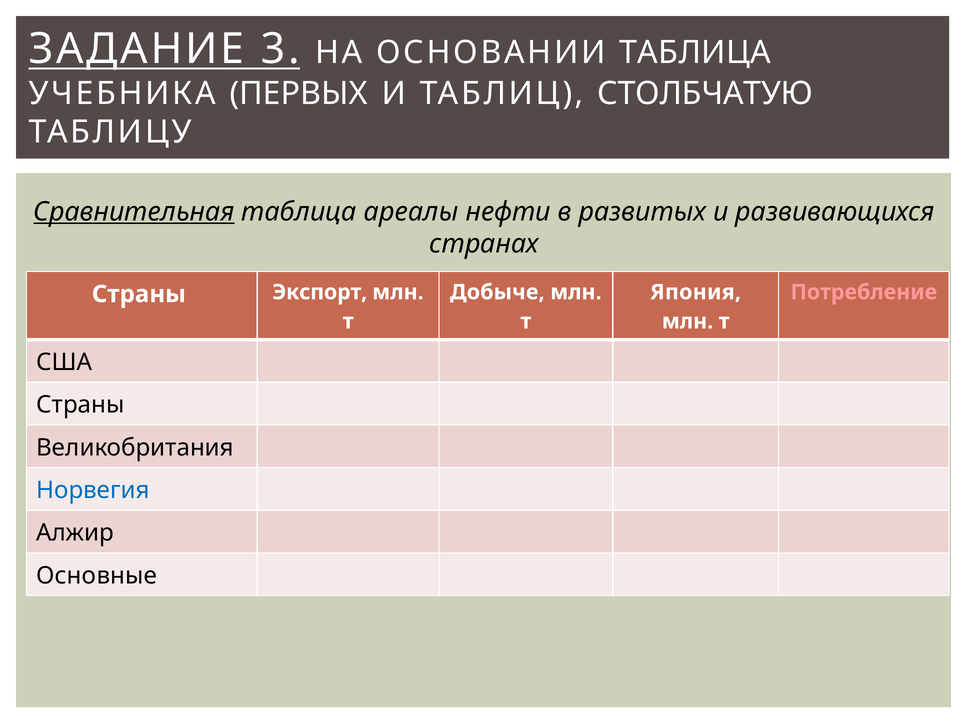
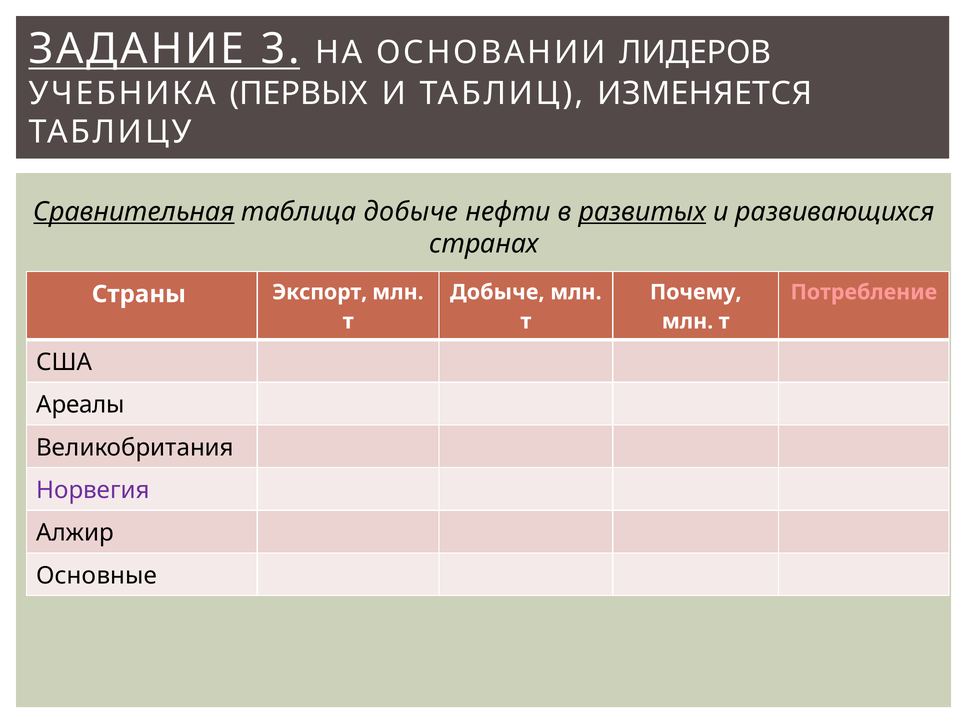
ОСНОВАНИИ ТАБЛИЦА: ТАБЛИЦА -> ЛИДЕРОВ (695, 53)
СТОЛБЧАТУЮ: СТОЛБЧАТУЮ -> ИЗМЕНЯЕТСЯ (705, 93)
таблица ареалы: ареалы -> добыче (411, 212)
развитых underline: none -> present (642, 212)
Япония: Япония -> Почему (696, 292)
Страны: Страны -> Ареалы (81, 405)
Норвегия colour: blue -> purple (93, 490)
